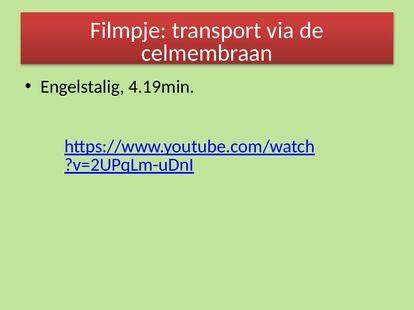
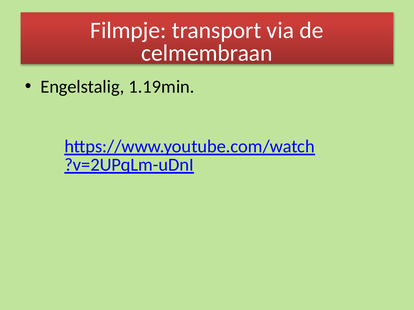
4.19min: 4.19min -> 1.19min (162, 87)
